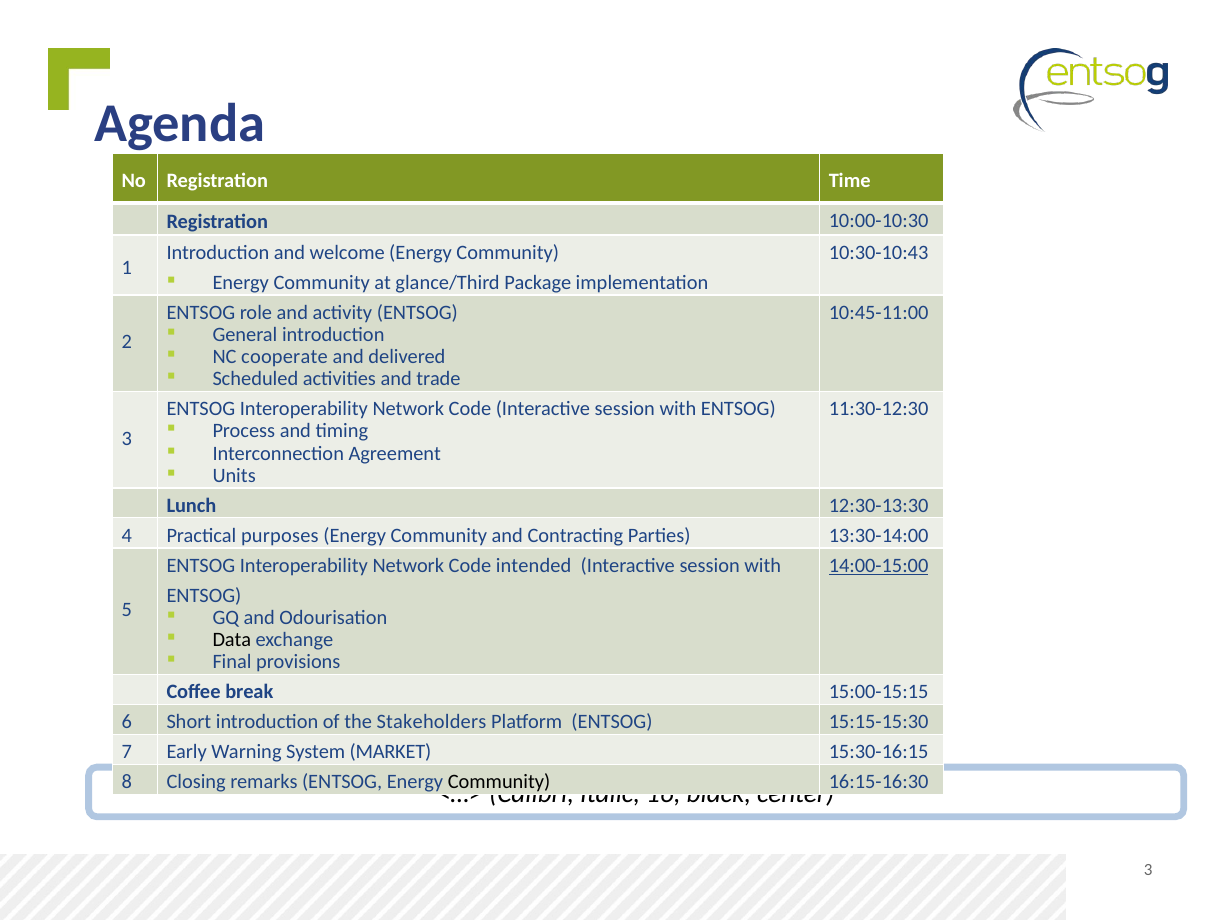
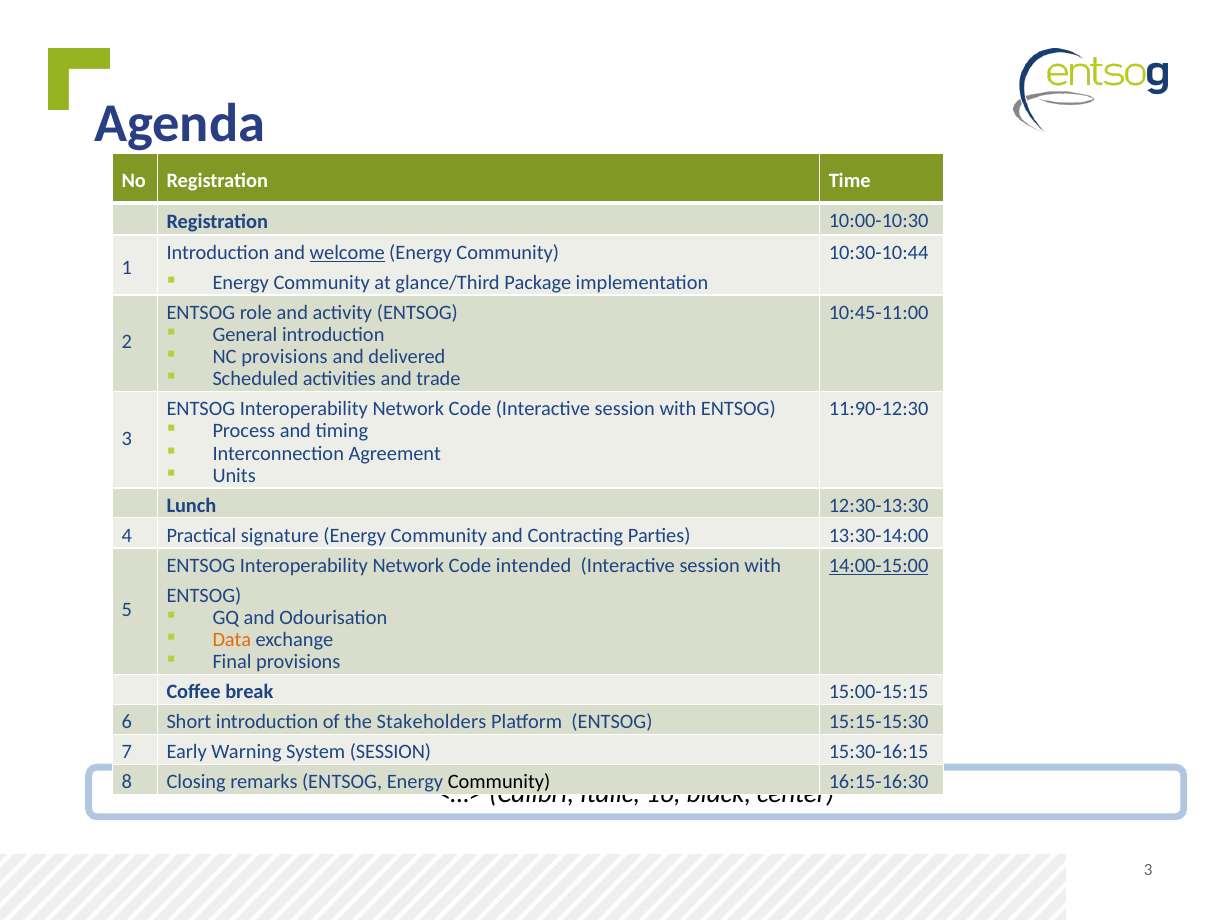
welcome underline: none -> present (347, 253)
10:30-10:43: 10:30-10:43 -> 10:30-10:44 (879, 253)
NC cooperate: cooperate -> provisions (284, 357)
11:30-12:30: 11:30-12:30 -> 11:90-12:30 (879, 409)
purposes: purposes -> signature (280, 535)
Data colour: black -> orange (232, 640)
System MARKET: MARKET -> SESSION (390, 752)
